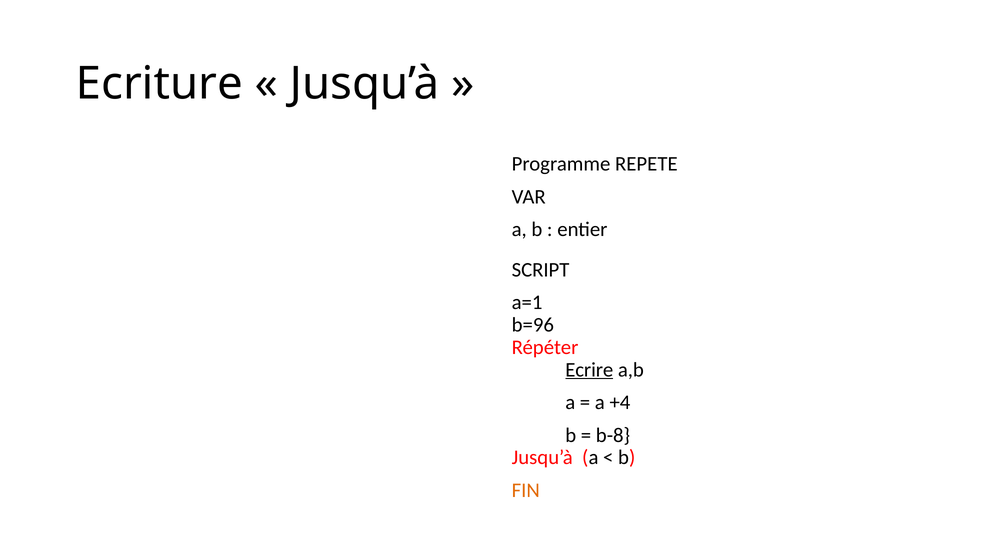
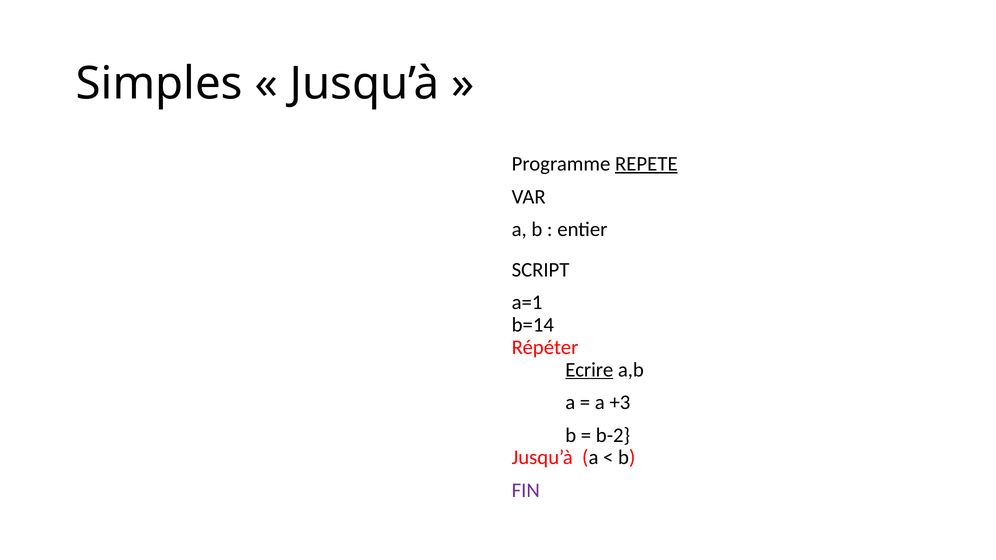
Ecriture: Ecriture -> Simples (159, 84)
REPETE underline: none -> present (646, 164)
b=96: b=96 -> b=14 (533, 325)
+4: +4 -> +3 (620, 403)
b-8: b-8 -> b-2 (613, 435)
FIN colour: orange -> purple (526, 491)
